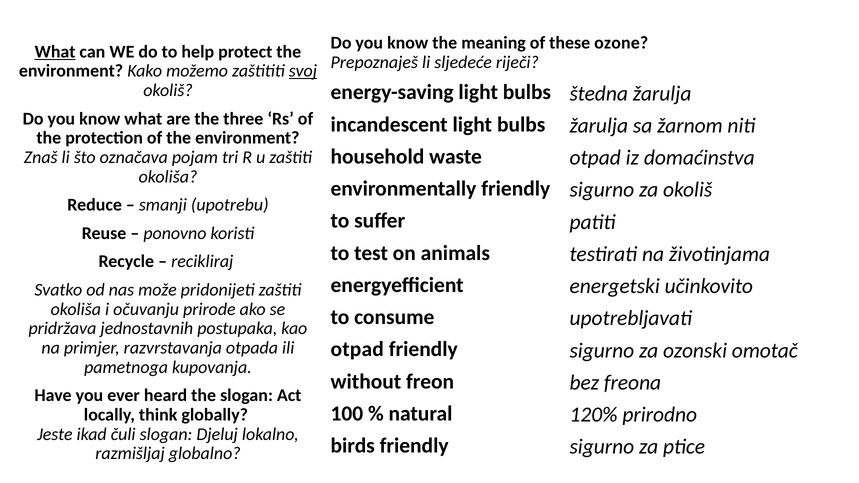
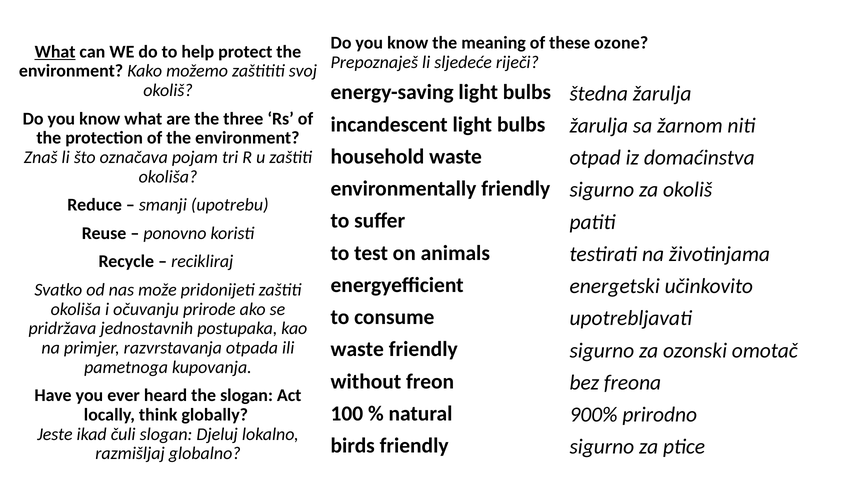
svoj underline: present -> none (303, 71)
otpad: otpad -> waste (357, 350)
120%: 120% -> 900% (594, 415)
